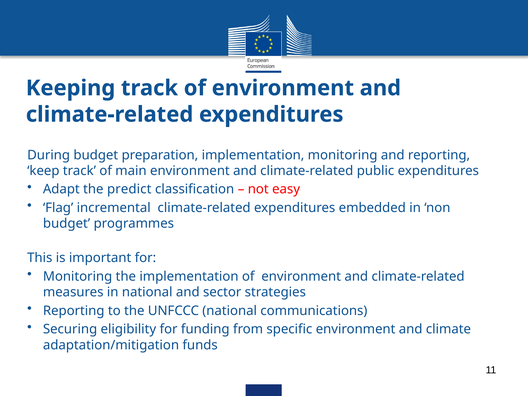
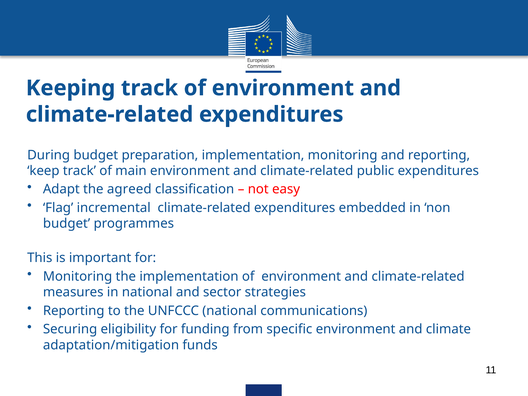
predict: predict -> agreed (129, 189)
